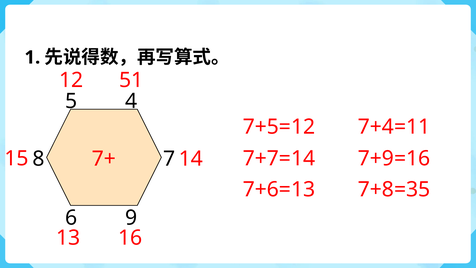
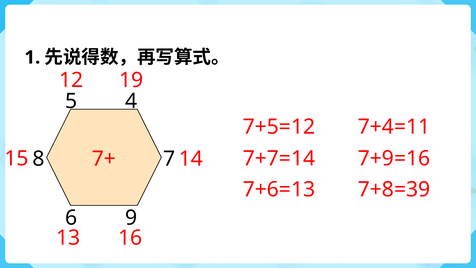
51: 51 -> 19 (131, 80)
7+8=35: 7+8=35 -> 7+8=39 (394, 189)
